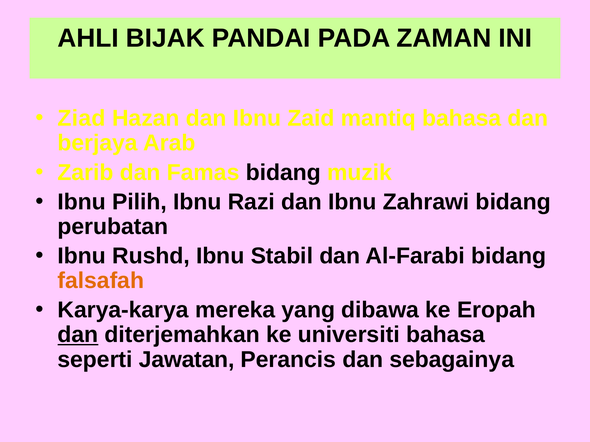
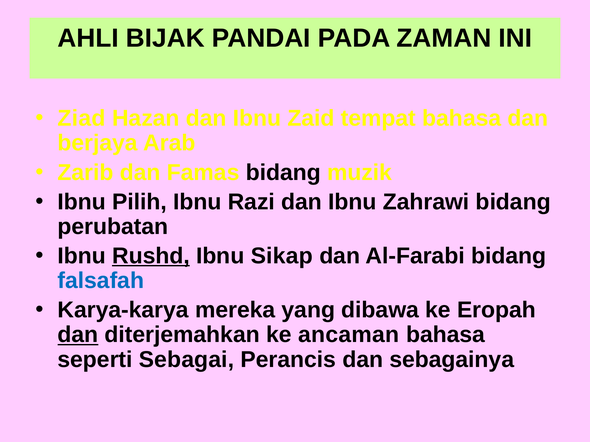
mantiq: mantiq -> tempat (378, 118)
Rushd underline: none -> present (151, 256)
Stabil: Stabil -> Sikap (282, 256)
falsafah colour: orange -> blue (101, 281)
universiti: universiti -> ancaman (349, 335)
Jawatan: Jawatan -> Sebagai (187, 360)
